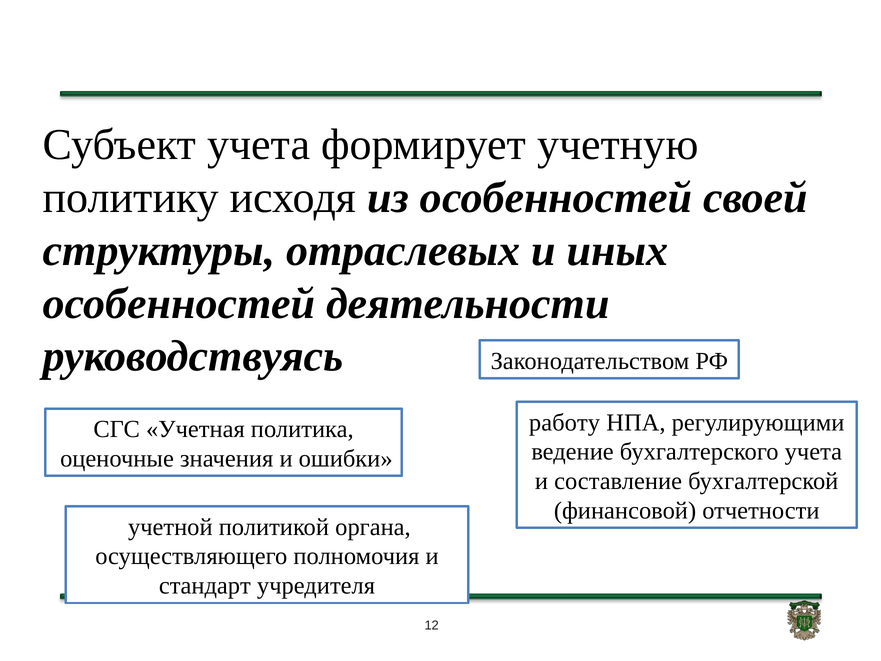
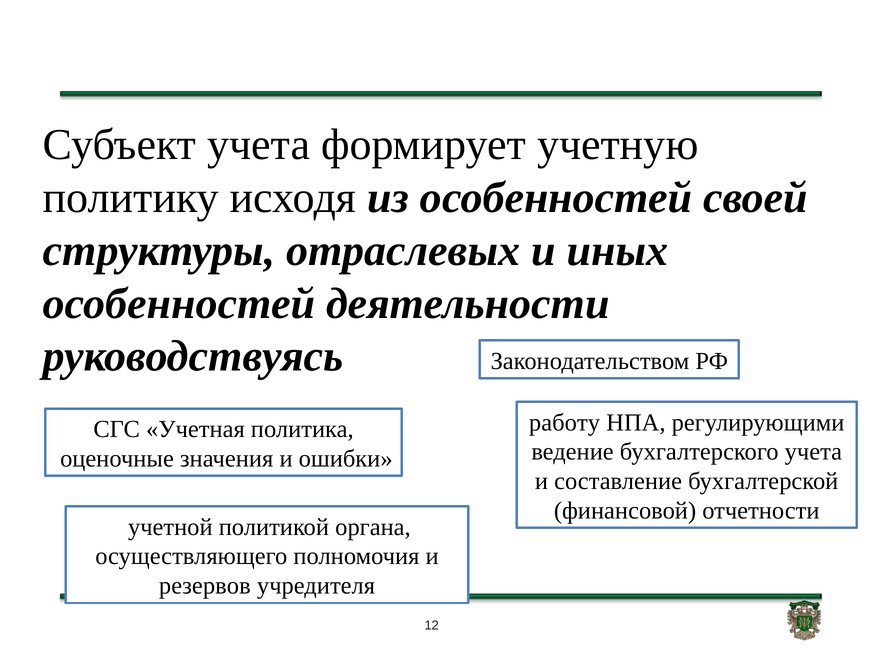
стандарт: стандарт -> резервов (205, 585)
